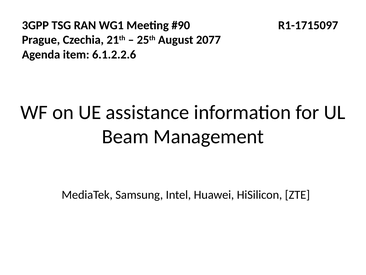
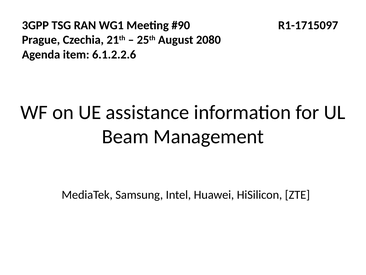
2077: 2077 -> 2080 (208, 40)
